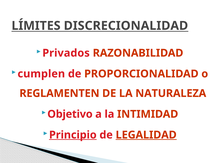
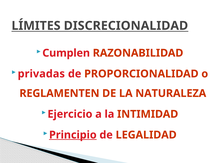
Privados: Privados -> Cumplen (66, 53)
cumplen: cumplen -> privadas (41, 74)
Objetivo: Objetivo -> Ejercicio (70, 114)
LEGALIDAD underline: present -> none (146, 135)
